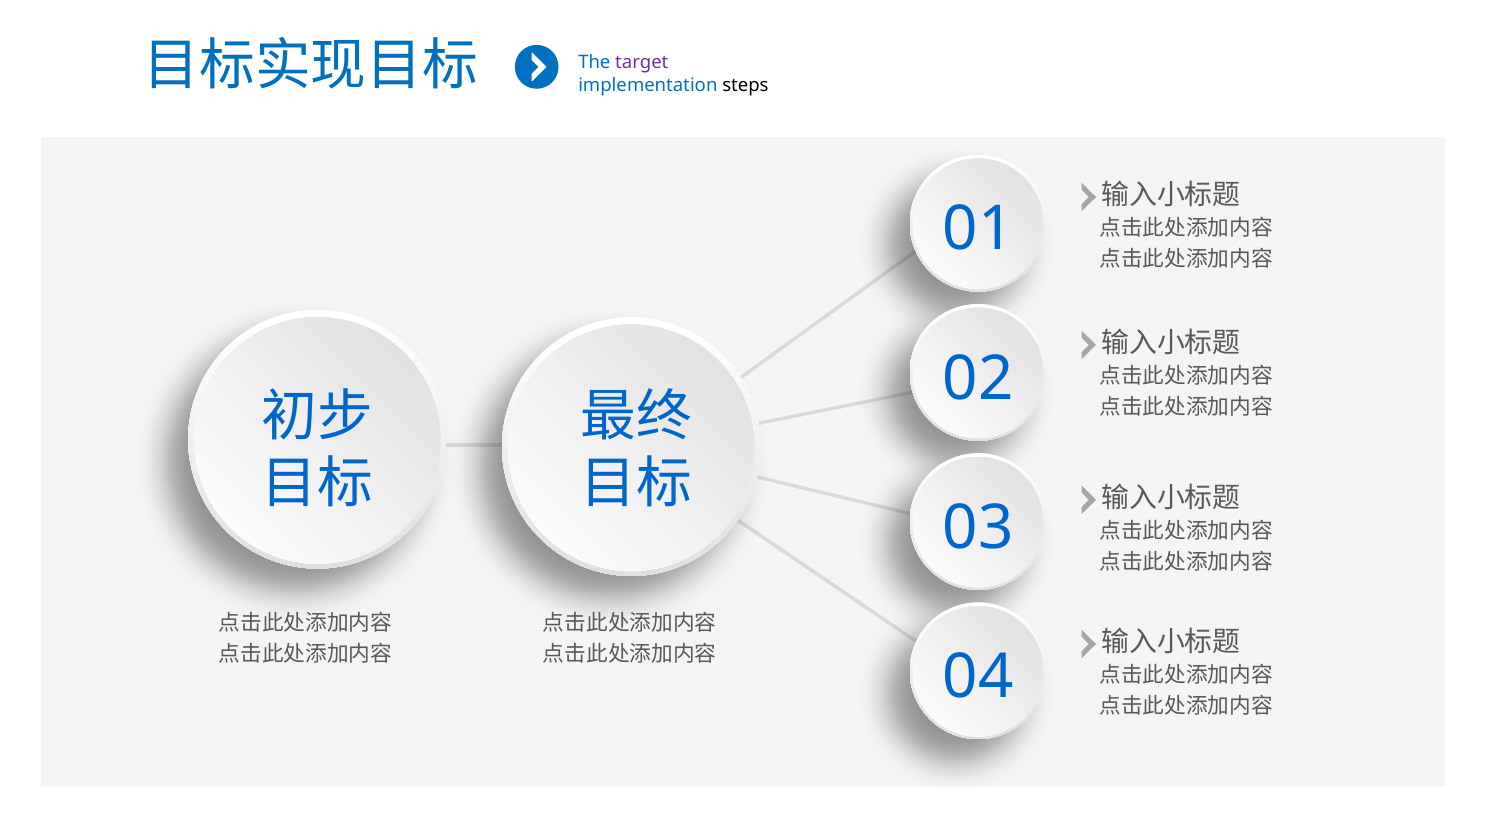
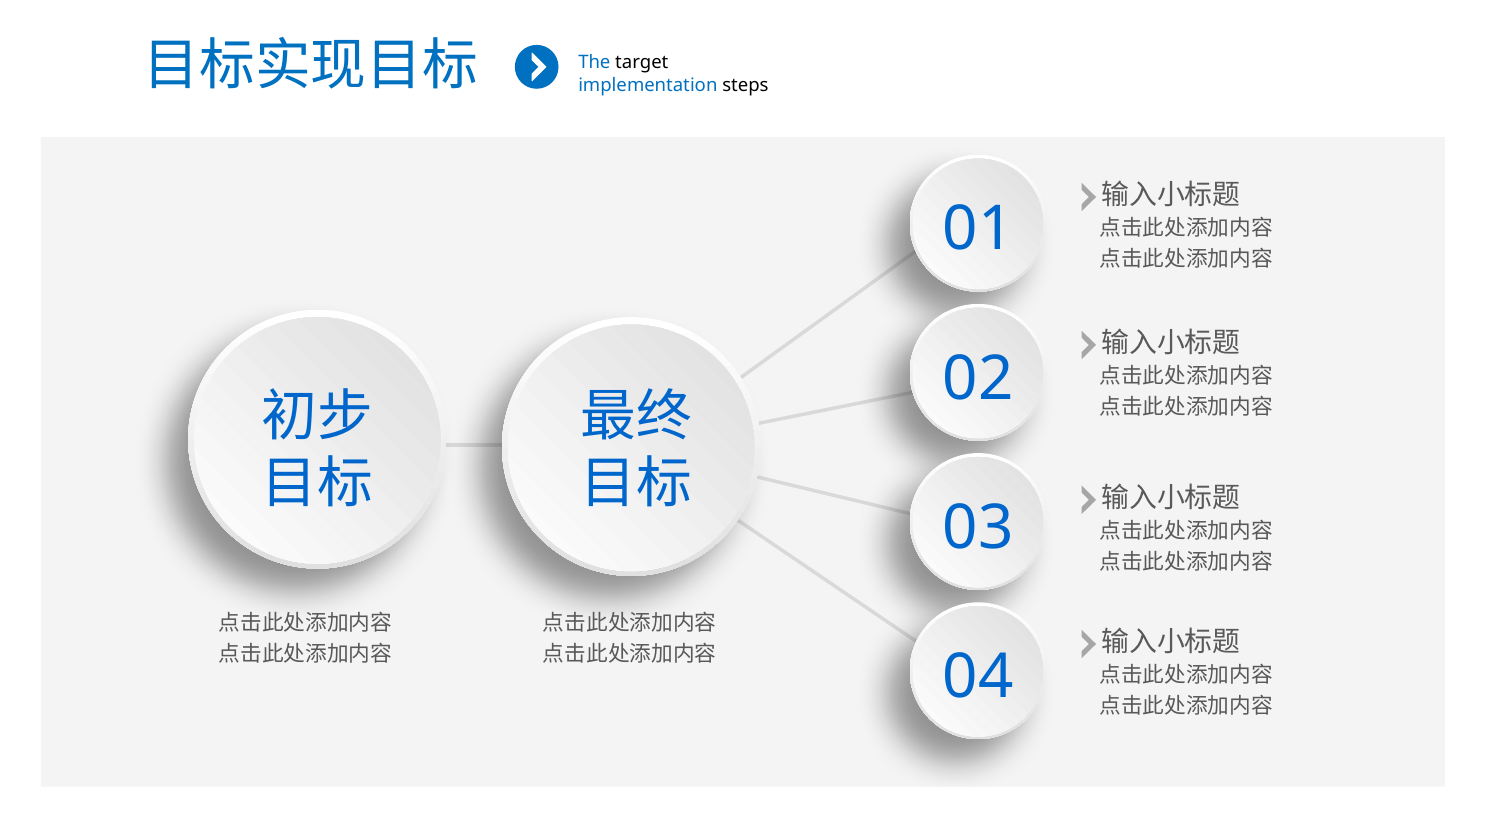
target colour: purple -> black (642, 63)
